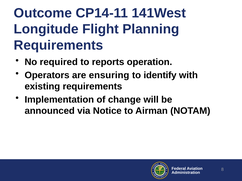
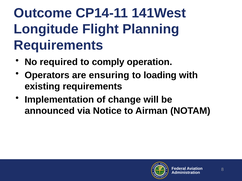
reports: reports -> comply (108, 62)
identify: identify -> loading (160, 75)
